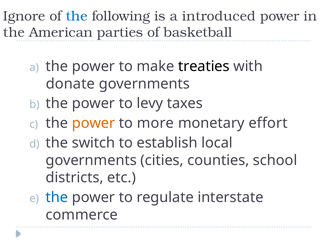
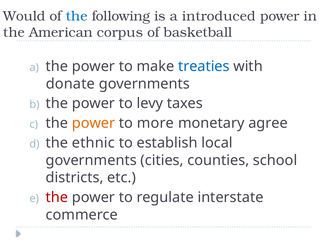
Ignore: Ignore -> Would (24, 16)
parties: parties -> corpus (120, 33)
treaties colour: black -> blue (204, 66)
effort: effort -> agree (268, 123)
switch: switch -> ethnic (93, 143)
the colour: blue -> red (57, 198)
